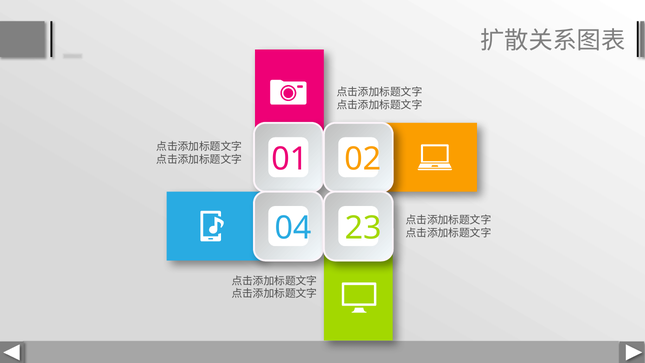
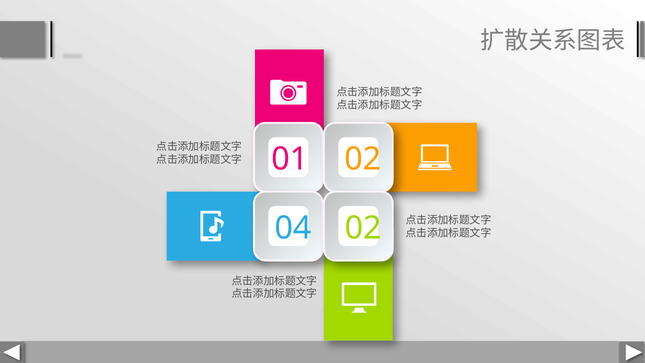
23: 23 -> 02 (363, 228)
